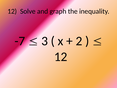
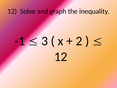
-7: -7 -> -1 (20, 41)
